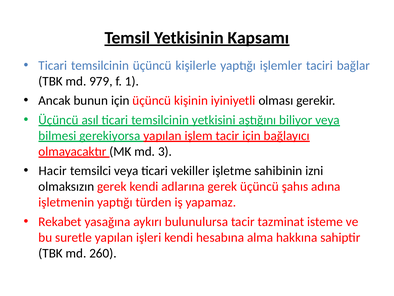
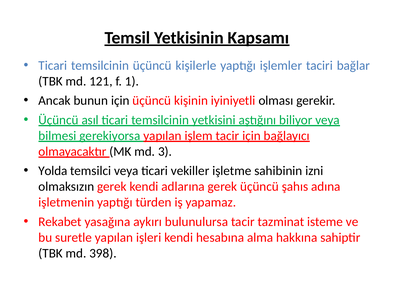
979: 979 -> 121 (101, 81)
Hacir: Hacir -> Yolda (53, 171)
260: 260 -> 398 (103, 253)
